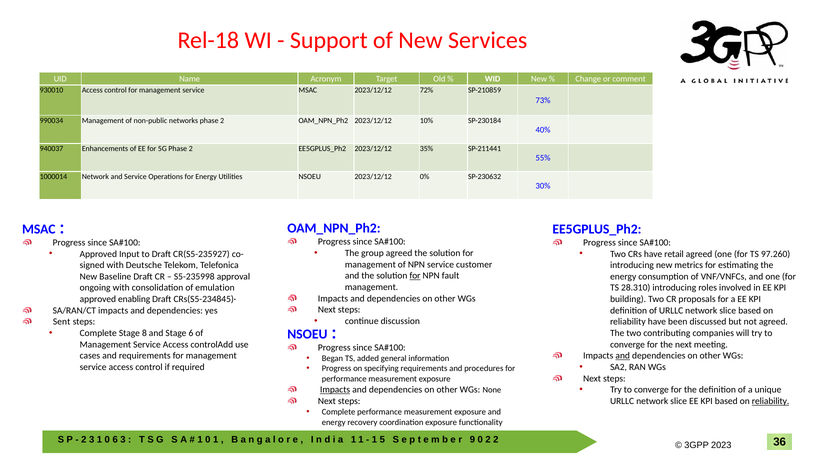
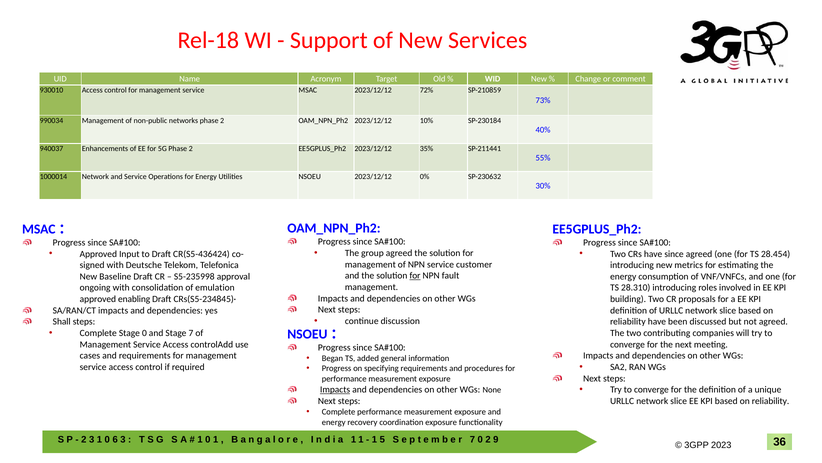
CR(S5-235927: CR(S5-235927 -> CR(S5-436424 (201, 254)
have retail: retail -> since (674, 254)
97.260: 97.260 -> 28.454 (776, 254)
Sent: Sent -> Shall (62, 321)
Stage 8: 8 -> 0 (144, 333)
Stage 6: 6 -> 7 (191, 333)
and underline: present -> none (623, 355)
reliability underline: present -> none (771, 401)
9: 9 -> 7 (472, 439)
2 2: 2 -> 9 (496, 439)
